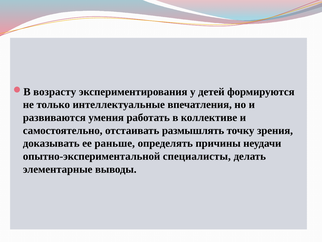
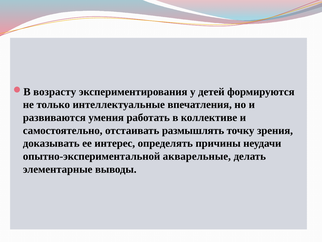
раньше: раньше -> интерес (115, 143)
специалисты: специалисты -> акварельные (197, 156)
